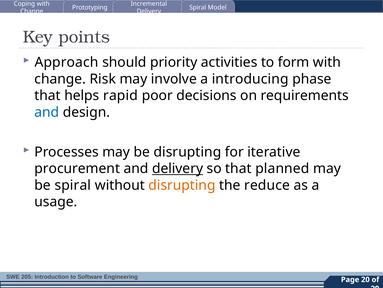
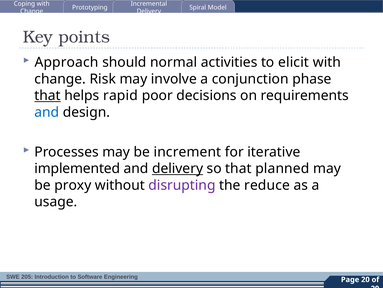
priority: priority -> normal (174, 62)
form: form -> elicit (294, 62)
introducing: introducing -> conjunction (250, 79)
that underline: none -> present (48, 95)
be disrupting: disrupting -> increment (187, 152)
procurement: procurement -> implemented (77, 168)
be spiral: spiral -> proxy (73, 185)
disrupting colour: orange -> purple (182, 185)
